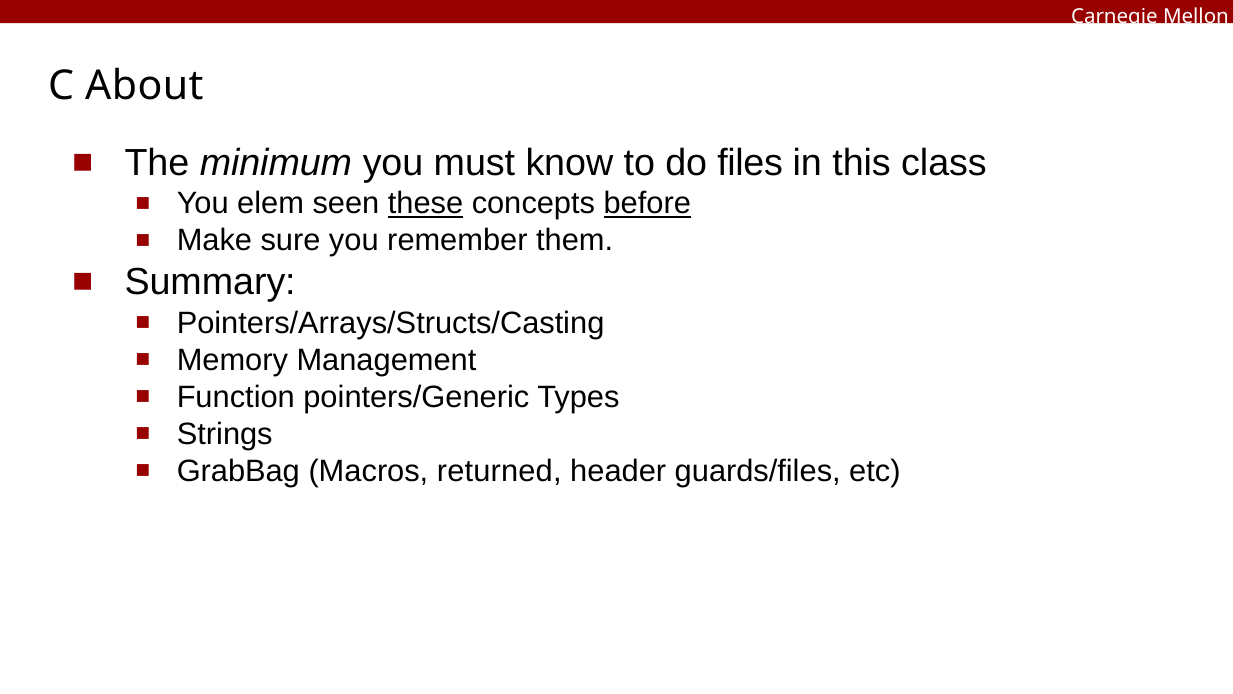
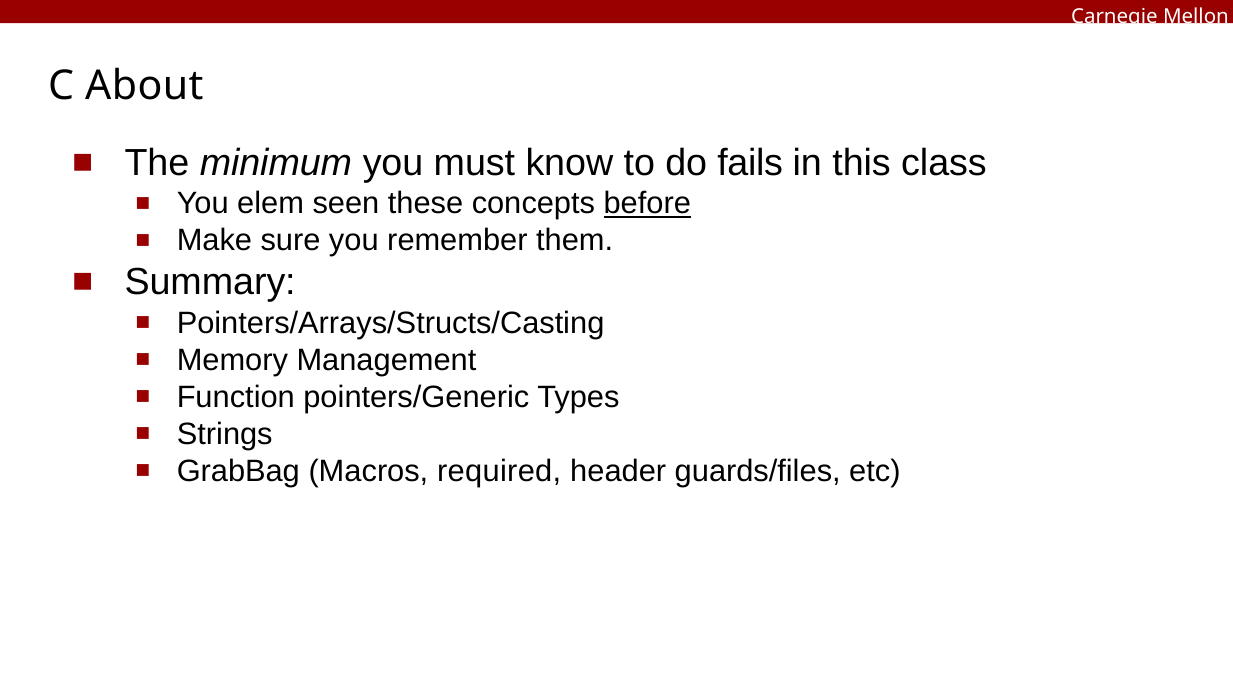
files: files -> fails (750, 163)
these underline: present -> none (426, 204)
returned: returned -> required (499, 471)
